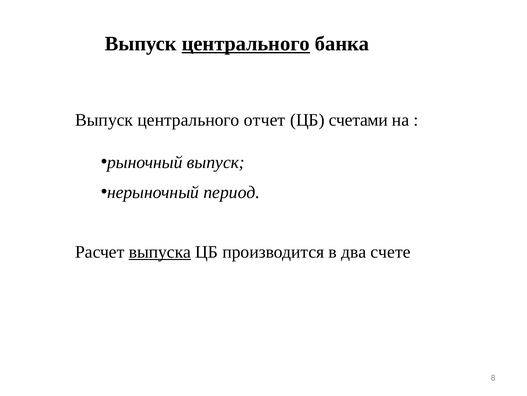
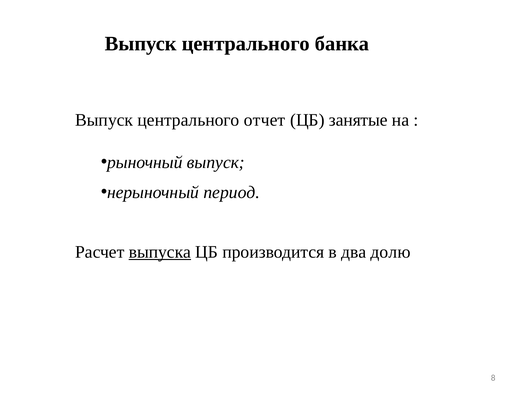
центрального underline: present -> none (246, 44)
счетами: счетами -> занятые (358, 120)
счете: счете -> долю (390, 252)
